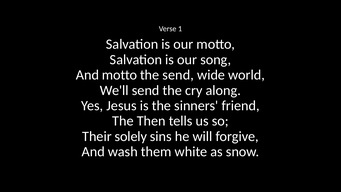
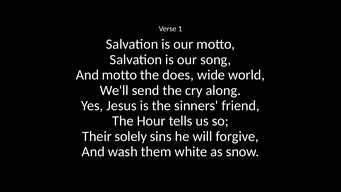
the send: send -> does (178, 75)
Then: Then -> Hour (151, 121)
